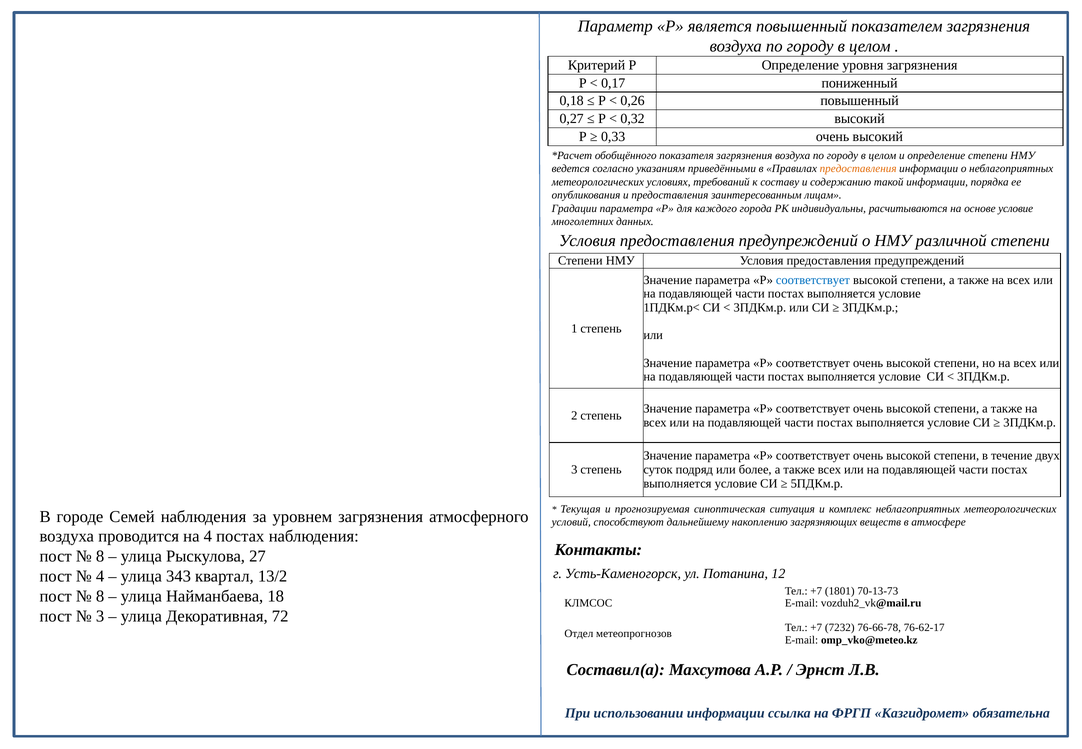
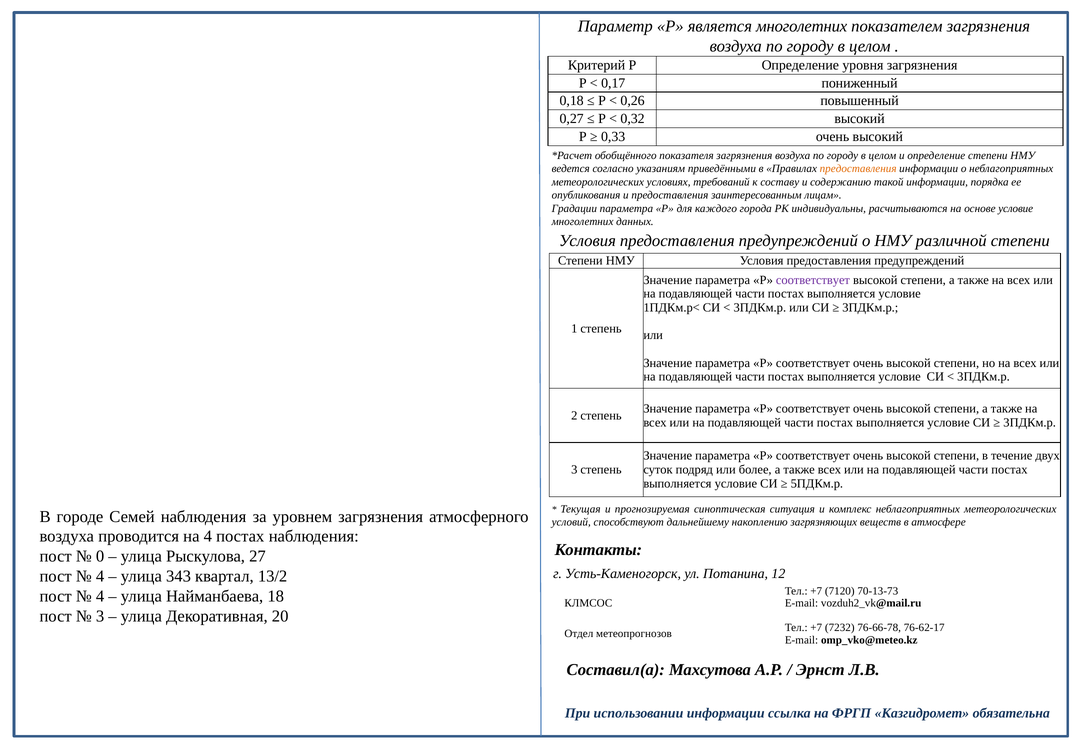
является повышенный: повышенный -> многолетних (802, 26)
соответствует colour: blue -> purple (813, 280)
8: 8 -> 0 (100, 557)
1801: 1801 -> 7120 (840, 591)
8: 8 -> 4 (100, 596)
72: 72 -> 20 (280, 616)
